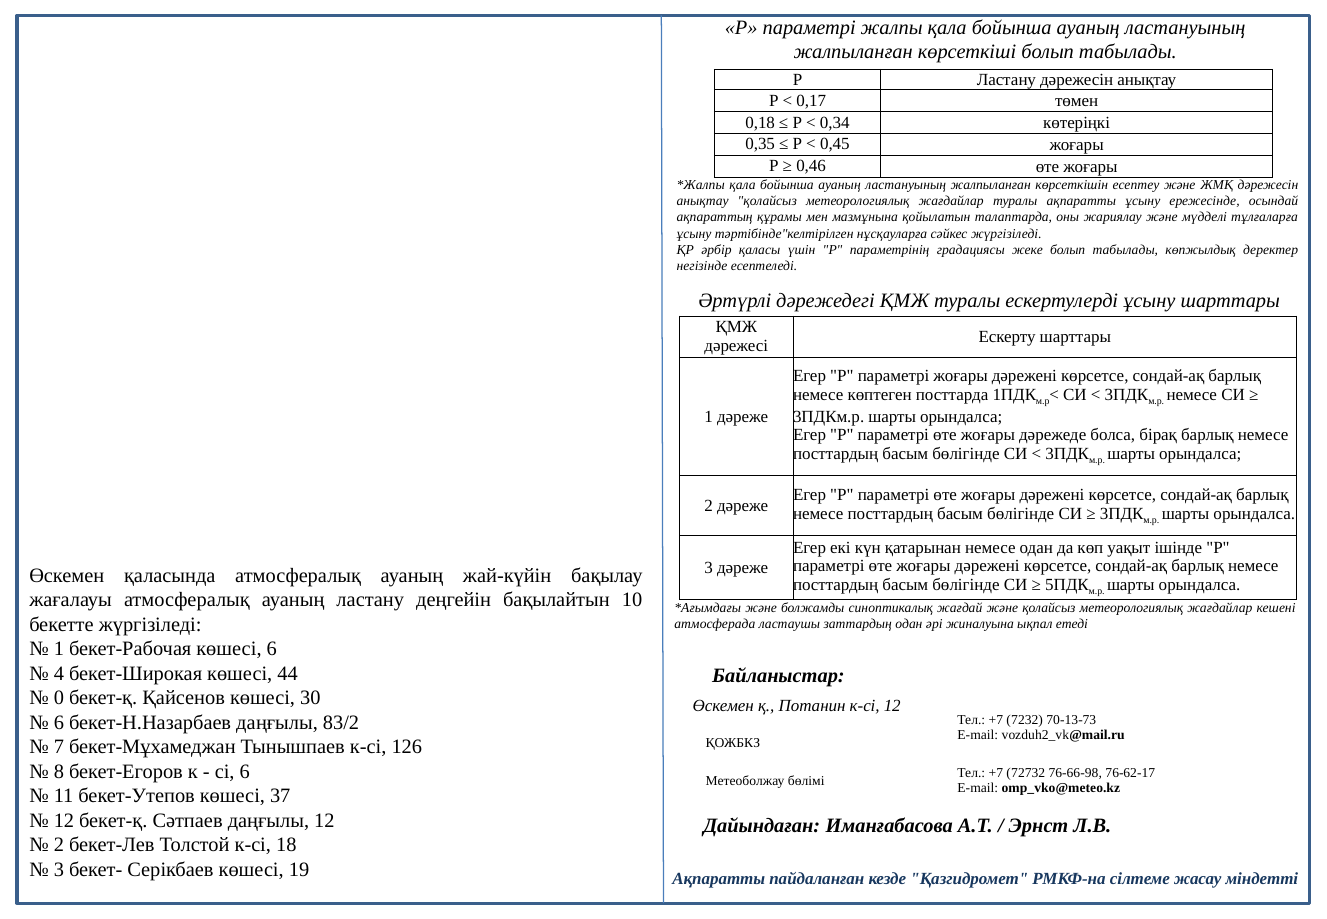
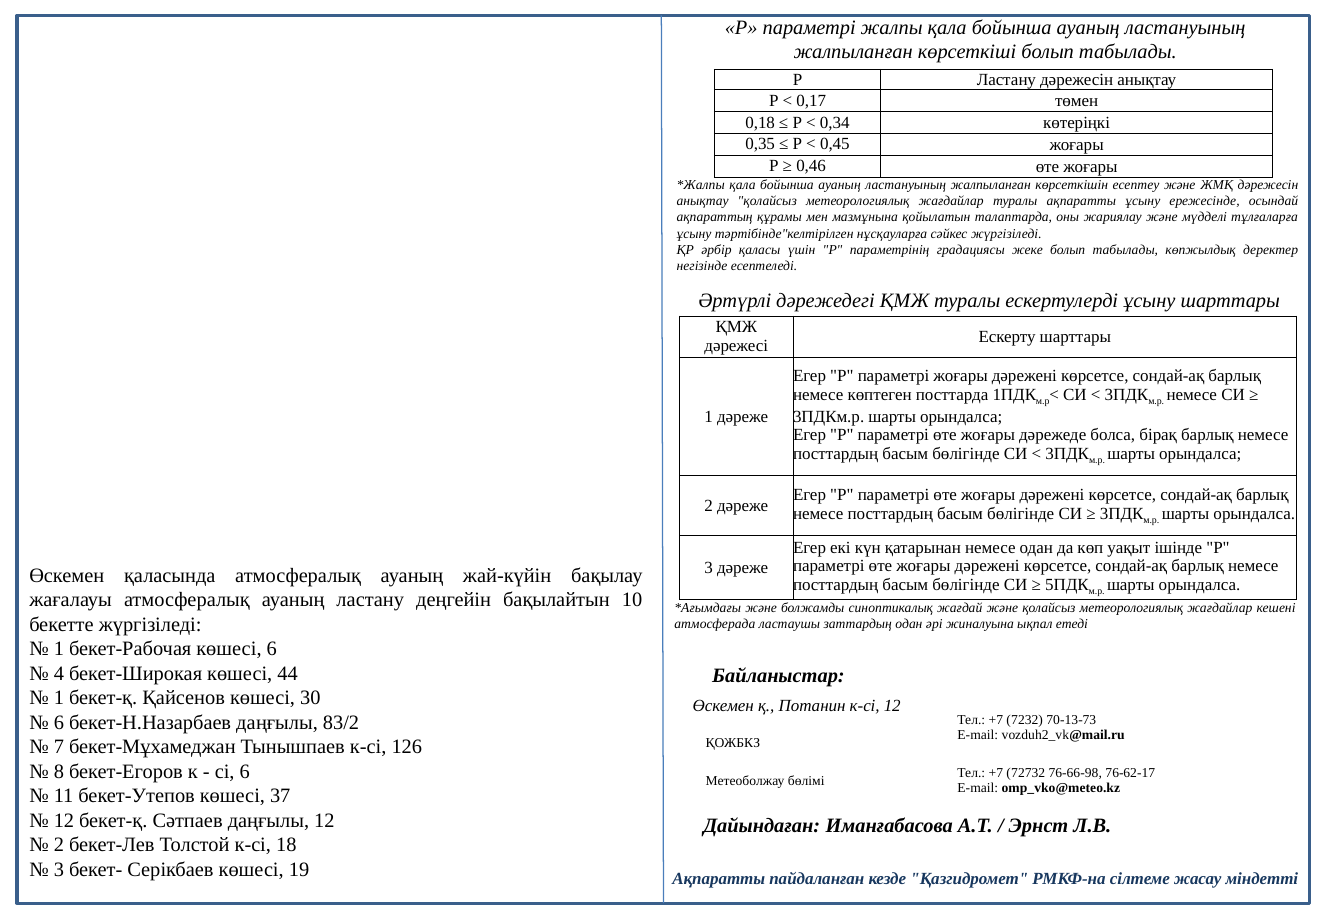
0: 0 -> 1 (59, 698)
